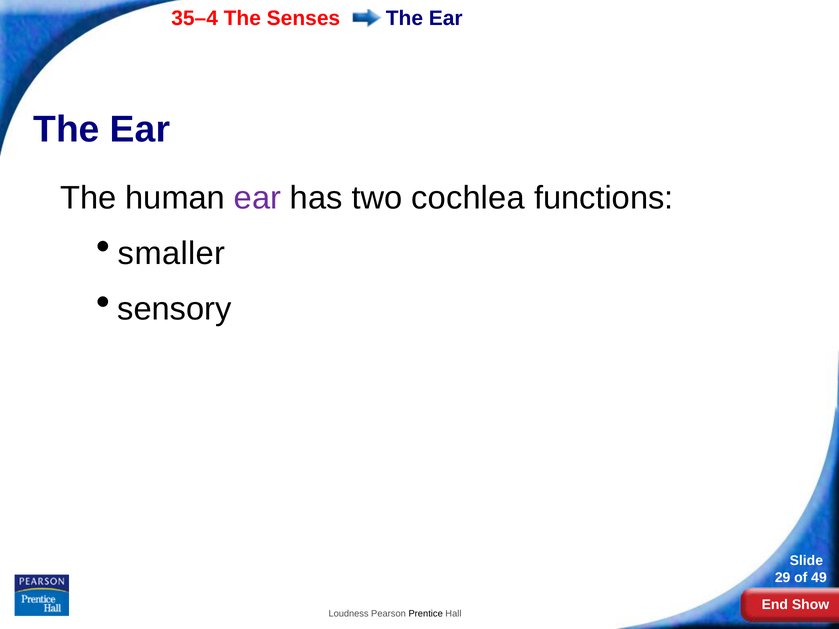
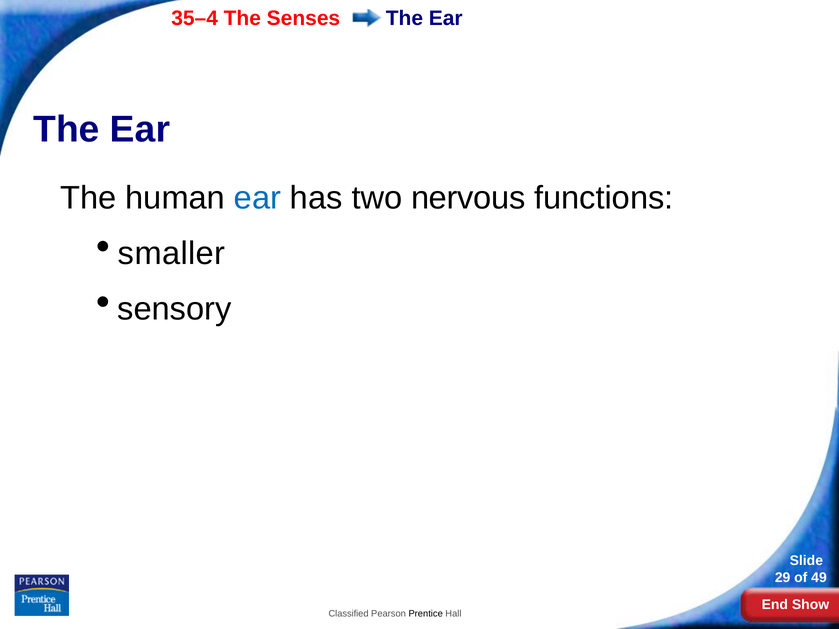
ear colour: purple -> blue (257, 198)
cochlea: cochlea -> nervous (468, 198)
Loudness: Loudness -> Classified (349, 614)
